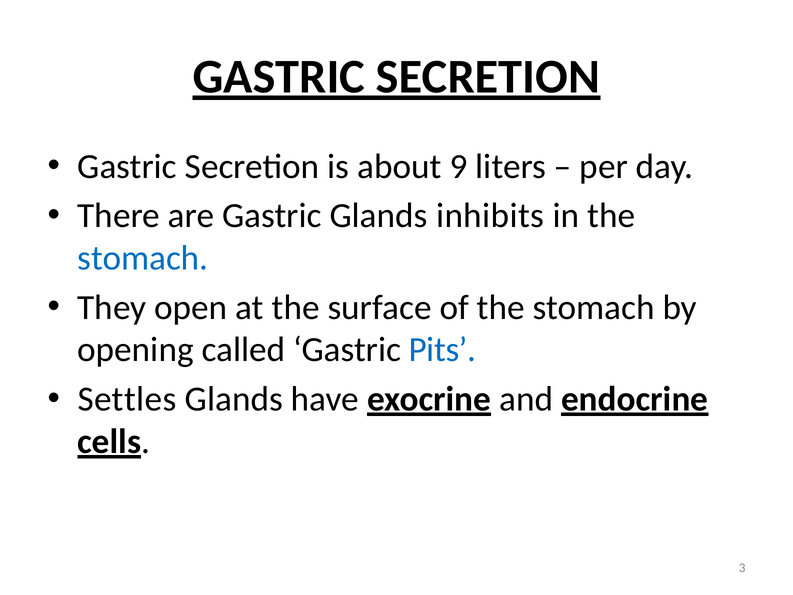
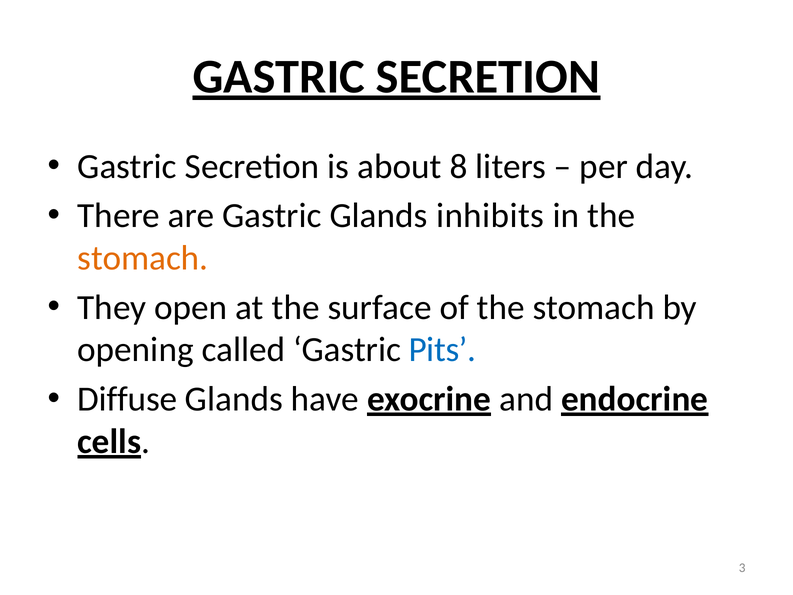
9: 9 -> 8 (458, 166)
stomach colour: blue -> orange (143, 258)
Settles: Settles -> Diffuse (127, 399)
